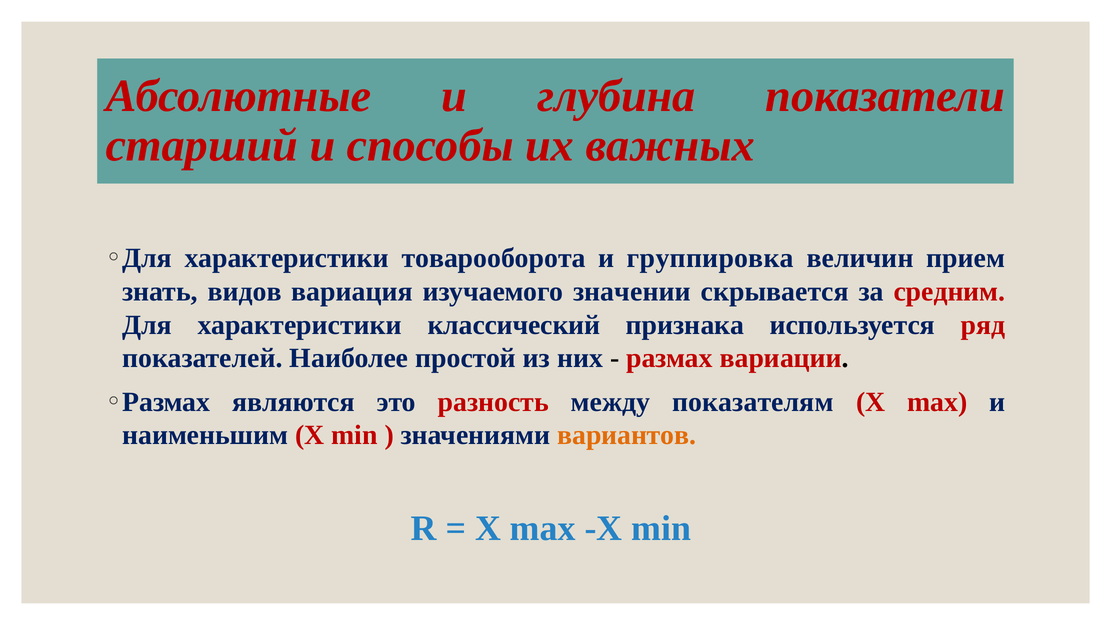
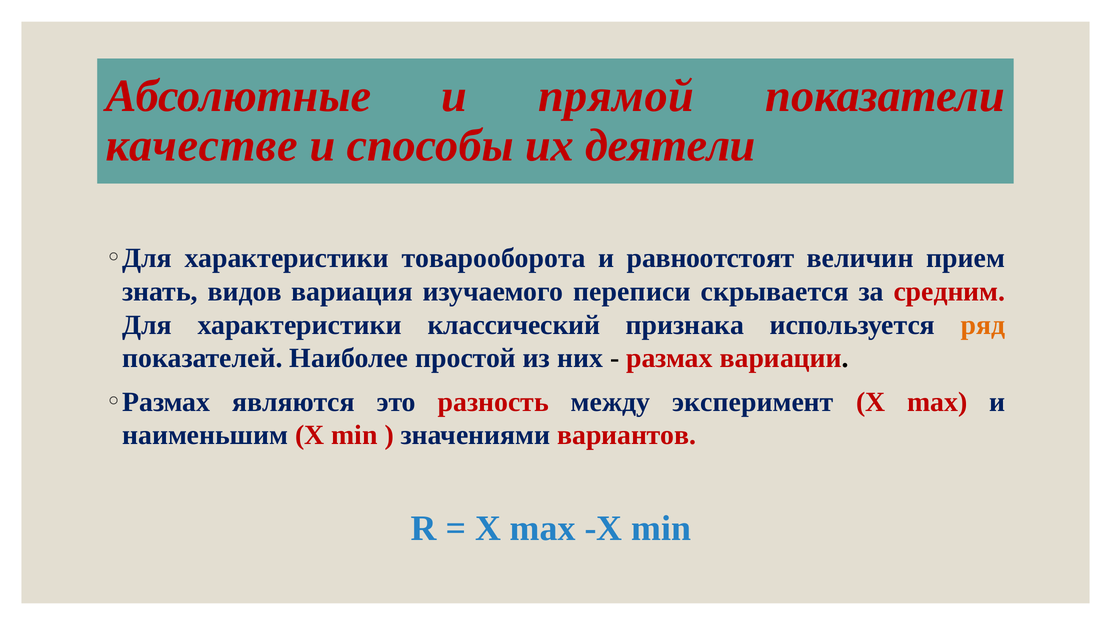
глубина: глубина -> прямой (616, 96)
старший: старший -> качестве (202, 146)
важных: важных -> деятели (670, 146)
группировка: группировка -> равноотстоят (711, 258)
значении: значении -> переписи (632, 292)
ряд colour: red -> orange (983, 325)
показателям: показателям -> эксперимент (753, 402)
вариантов colour: orange -> red (627, 435)
